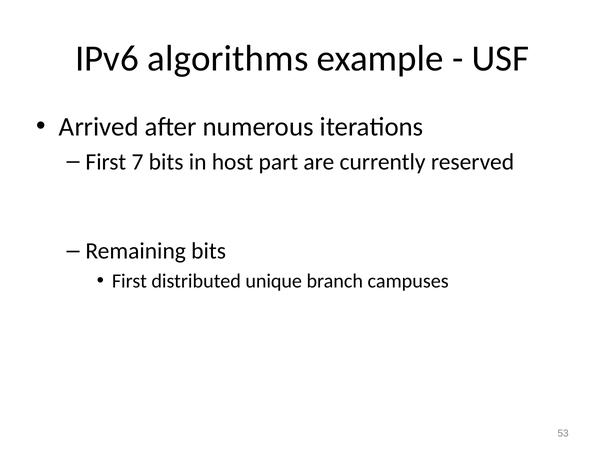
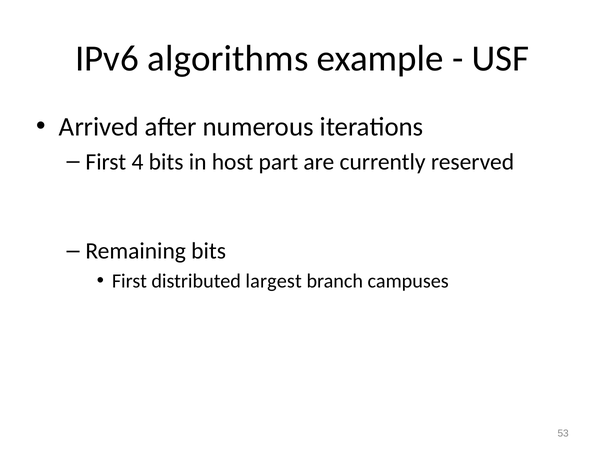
7: 7 -> 4 (138, 162)
unique: unique -> largest (274, 281)
